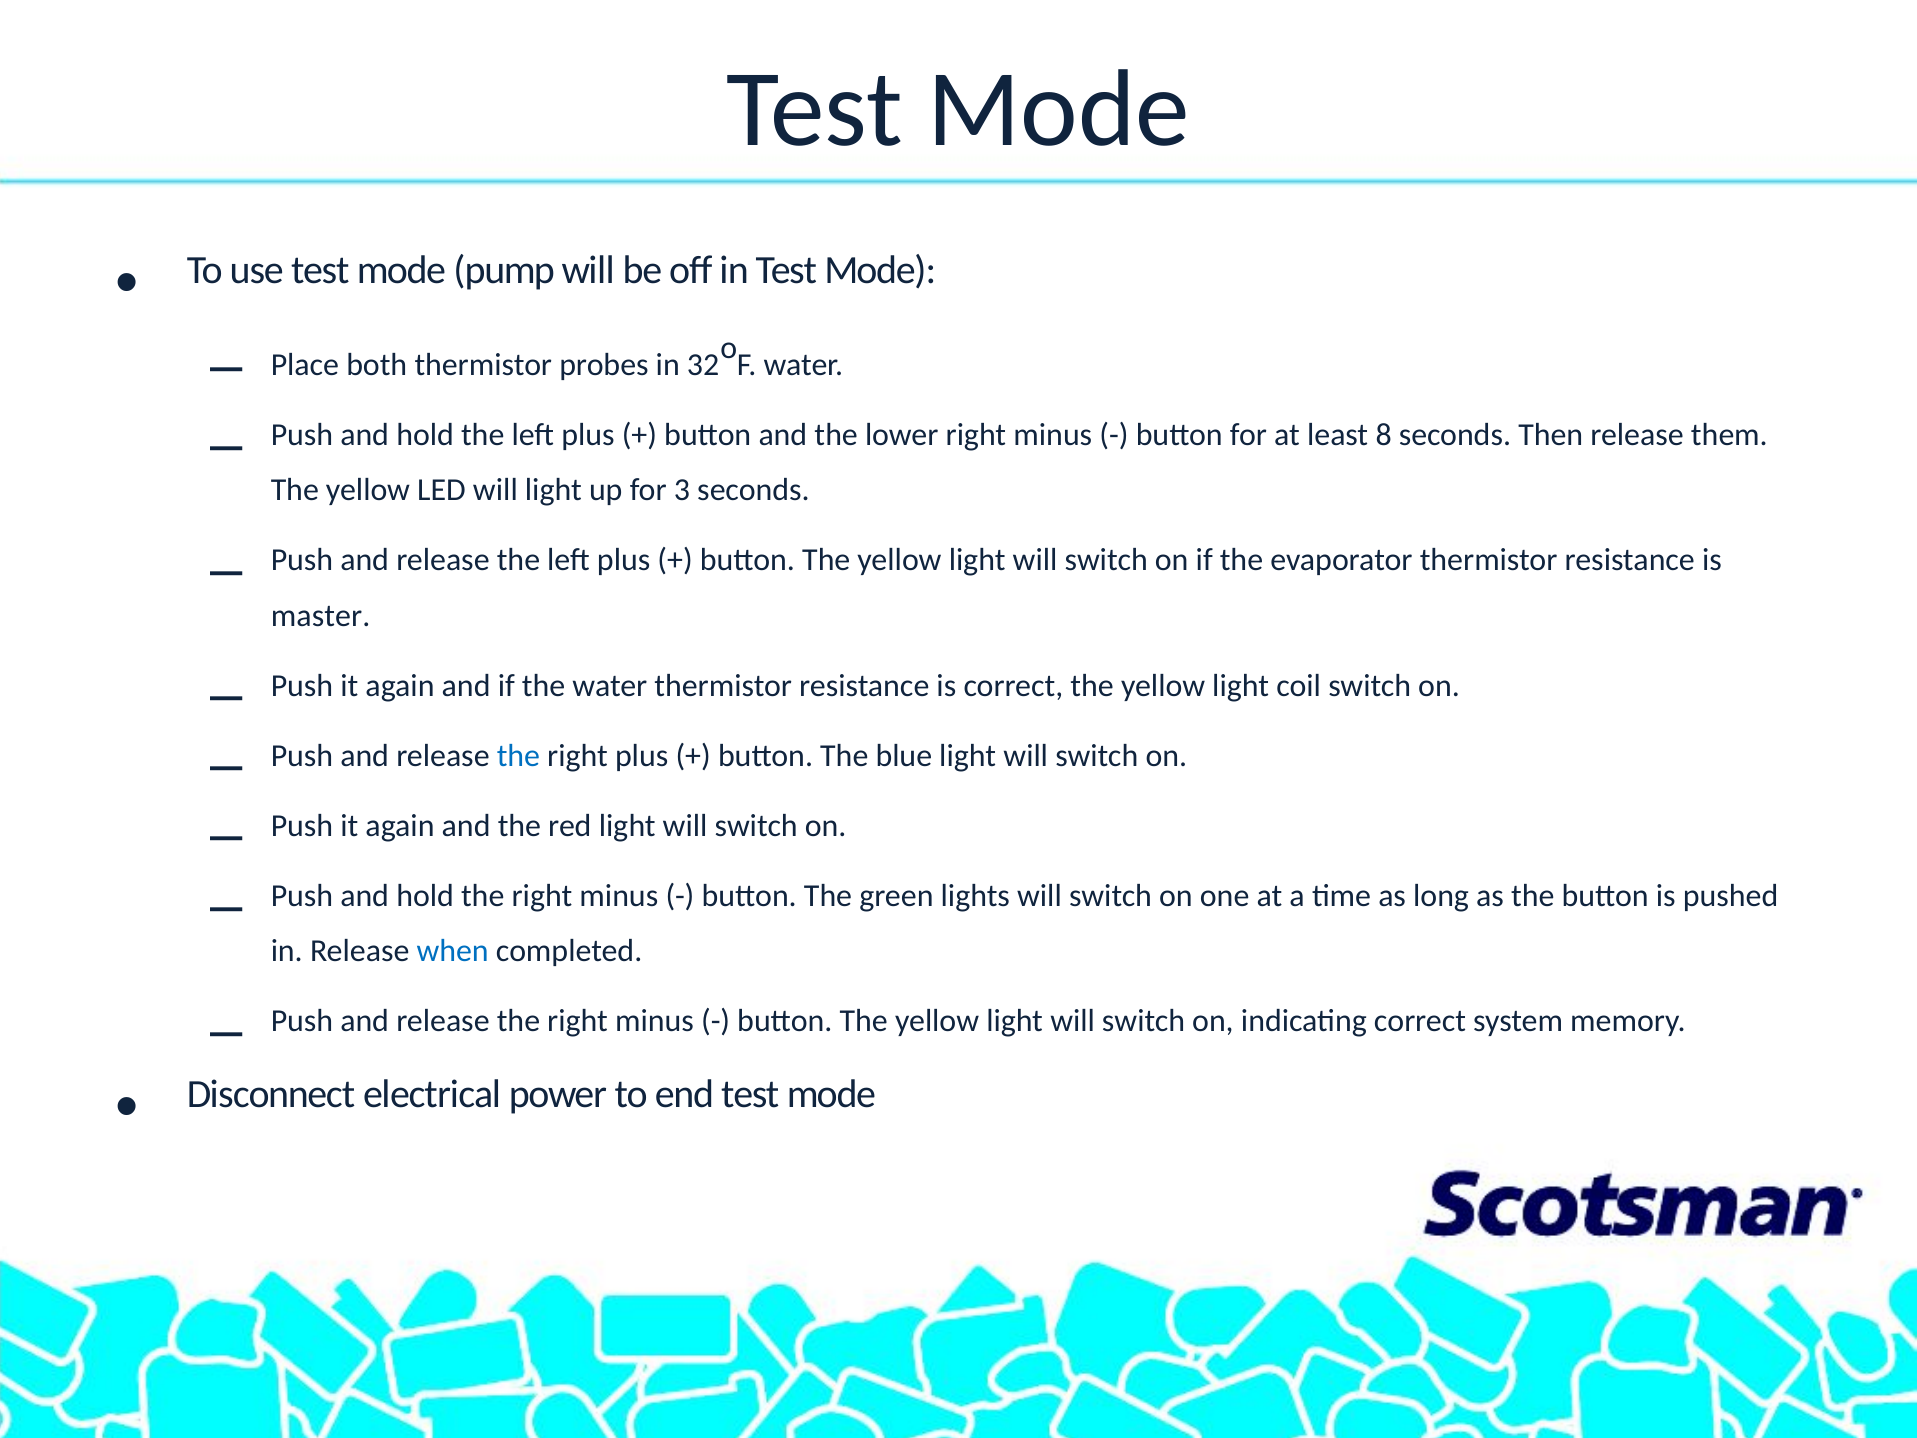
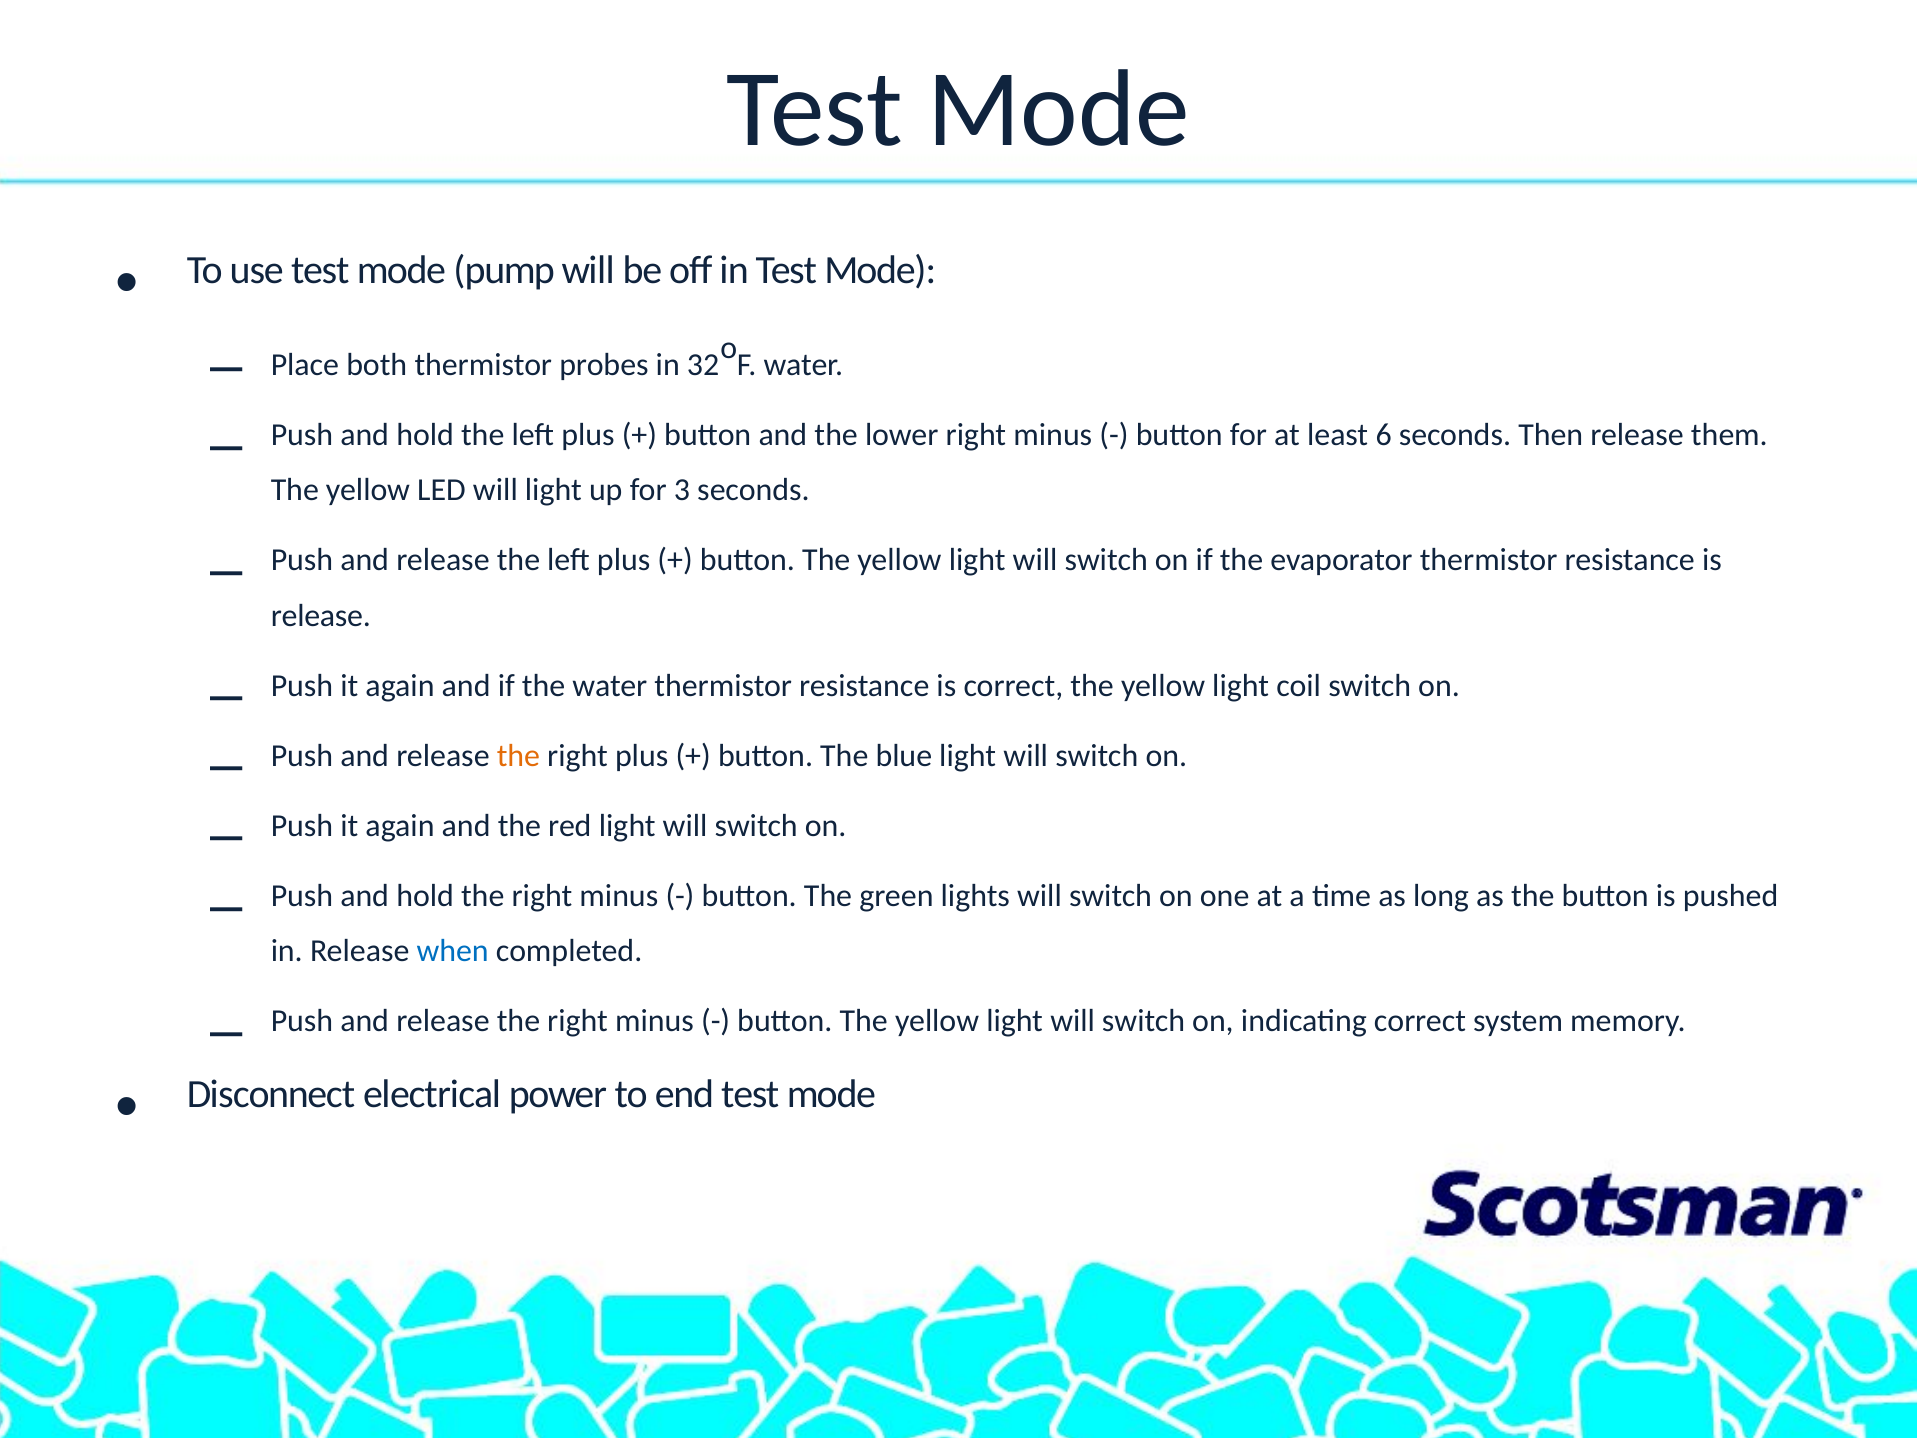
8: 8 -> 6 (1384, 435)
master: master -> release (321, 615)
the colour: blue -> orange (518, 756)
